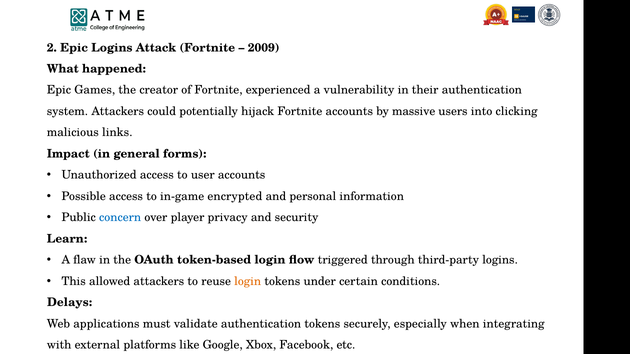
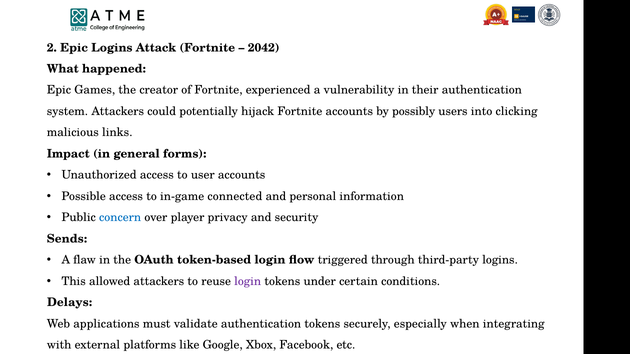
2009: 2009 -> 2042 (264, 48)
massive: massive -> possibly (414, 111)
encrypted: encrypted -> connected (235, 197)
Learn: Learn -> Sends (67, 239)
login colour: orange -> purple (248, 282)
